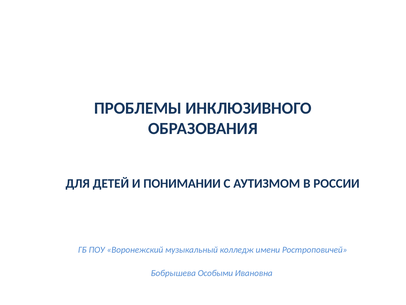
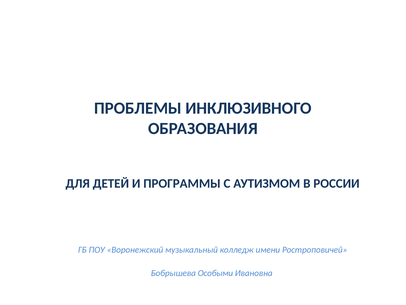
ПОНИМАНИИ: ПОНИМАНИИ -> ПРОГРАММЫ (182, 183)
